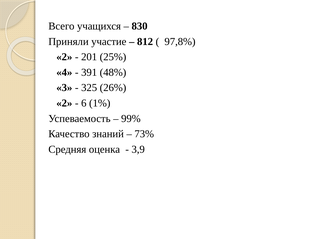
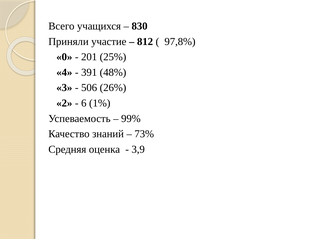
2: 2 -> 0 (64, 57)
325: 325 -> 506 (89, 88)
